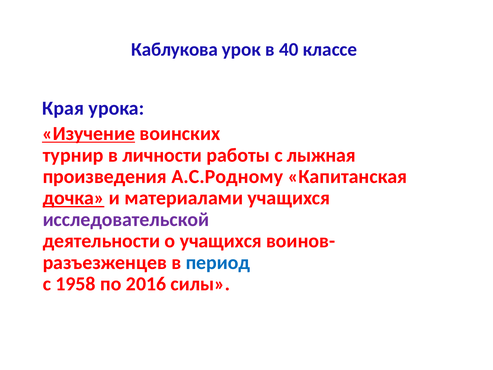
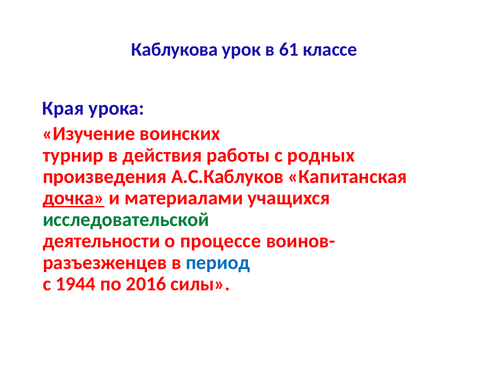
40: 40 -> 61 (289, 50)
Изучение underline: present -> none (89, 134)
личности: личности -> действия (162, 155)
лыжная: лыжная -> родных (321, 155)
А.С.Родному: А.С.Родному -> А.С.Каблуков (227, 176)
исследовательской colour: purple -> green (126, 219)
о учащихся: учащихся -> процессе (221, 241)
1958: 1958 -> 1944 (76, 284)
